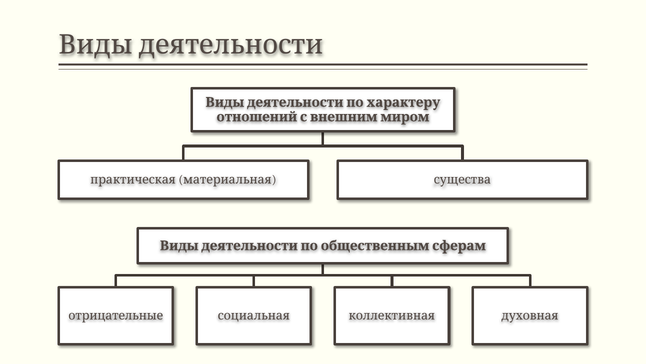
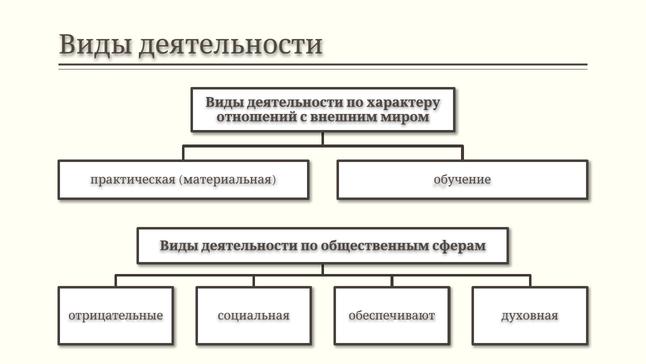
существа: существа -> обучение (462, 180)
коллективная: коллективная -> обеспечивают (392, 315)
